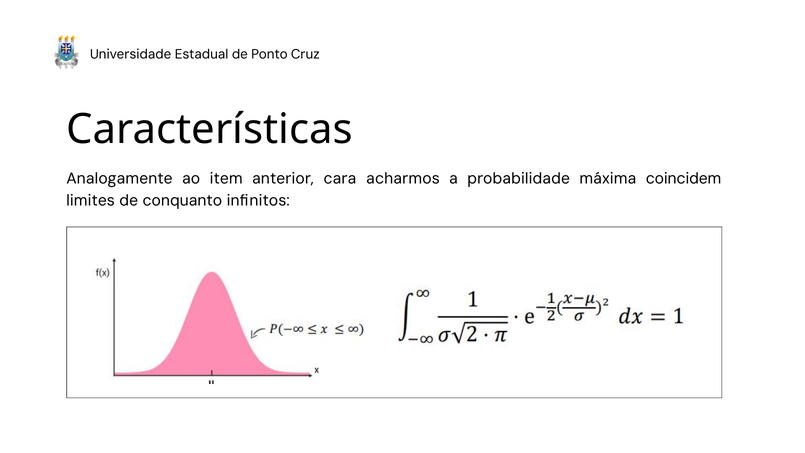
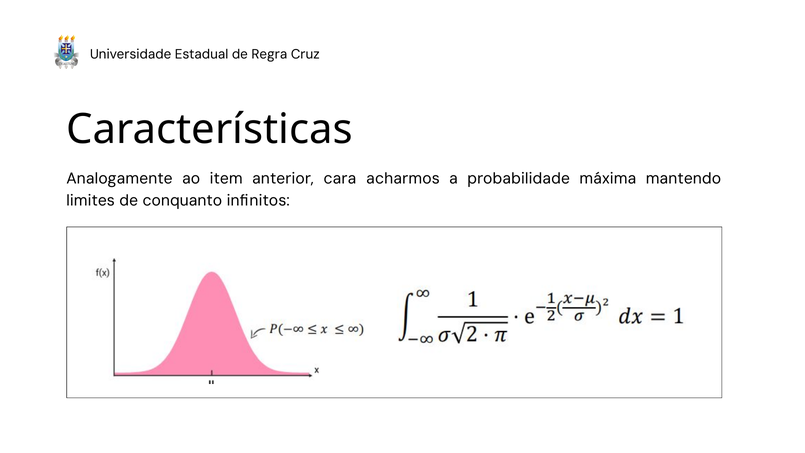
Ponto: Ponto -> Regra (269, 54)
coincidem: coincidem -> mantendo (683, 178)
